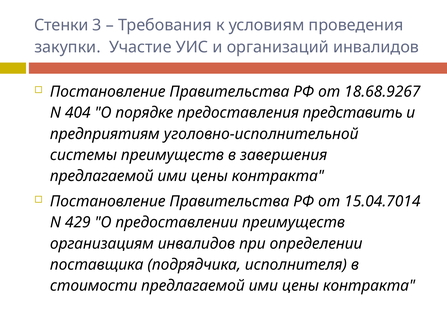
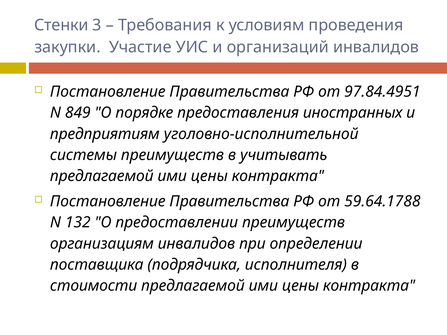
18.68.9267: 18.68.9267 -> 97.84.4951 (382, 92)
404: 404 -> 849 (78, 113)
представить: представить -> иностранных (353, 113)
завершения: завершения -> учитывать (284, 155)
15.04.7014: 15.04.7014 -> 59.64.1788 (382, 202)
429: 429 -> 132 (78, 223)
